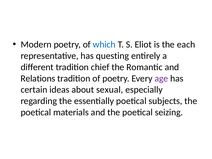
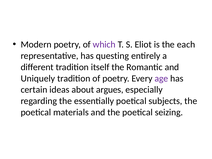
which colour: blue -> purple (104, 44)
chief: chief -> itself (100, 67)
Relations: Relations -> Uniquely (38, 78)
sexual: sexual -> argues (110, 90)
